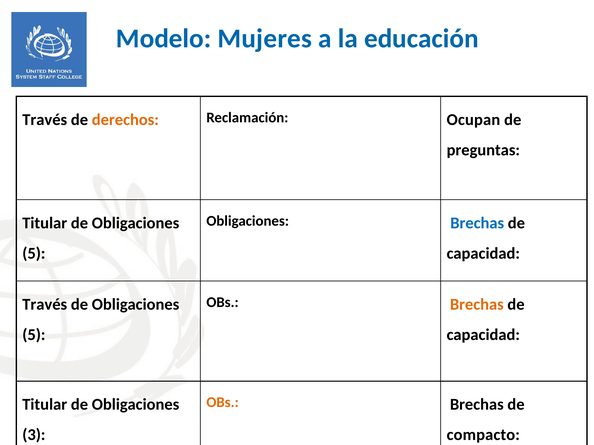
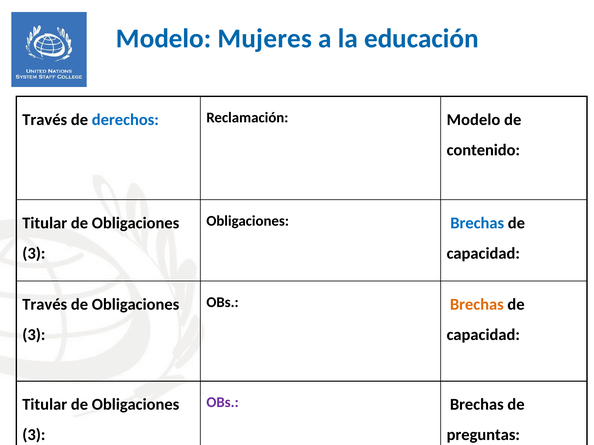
derechos colour: orange -> blue (125, 120)
Reclamación Ocupan: Ocupan -> Modelo (473, 120)
preguntas: preguntas -> contenido (483, 150)
5: 5 -> 3 (34, 254)
5: 5 -> 3 (34, 335)
OBs colour: orange -> purple (223, 403)
compacto: compacto -> preguntas (483, 435)
